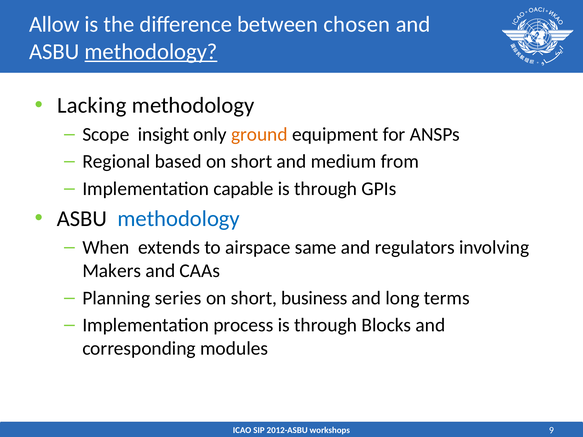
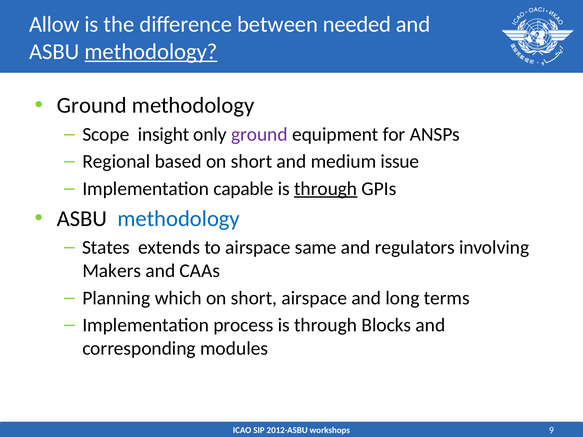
chosen: chosen -> needed (357, 24)
Lacking: Lacking -> Ground (92, 106)
ground colour: orange -> purple (259, 134)
from: from -> issue (400, 162)
through underline: none -> present (326, 189)
When: When -> States (106, 248)
series: series -> which (178, 298)
short business: business -> airspace (314, 298)
